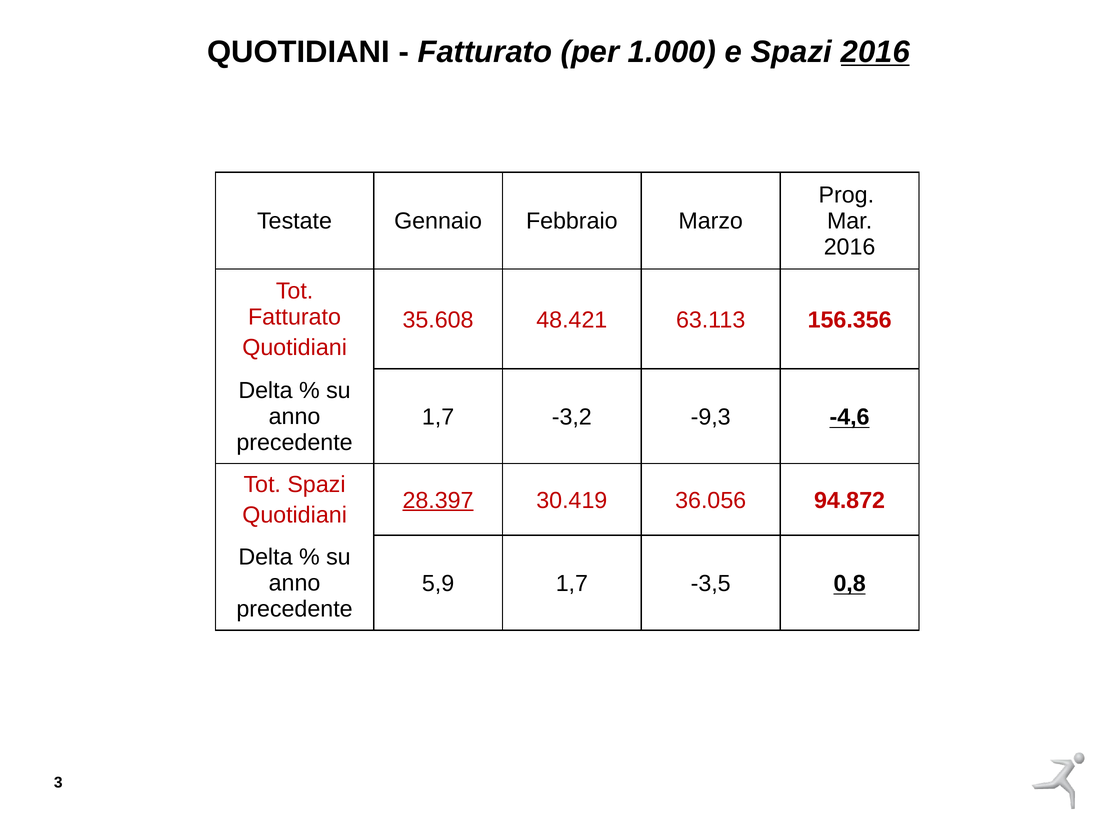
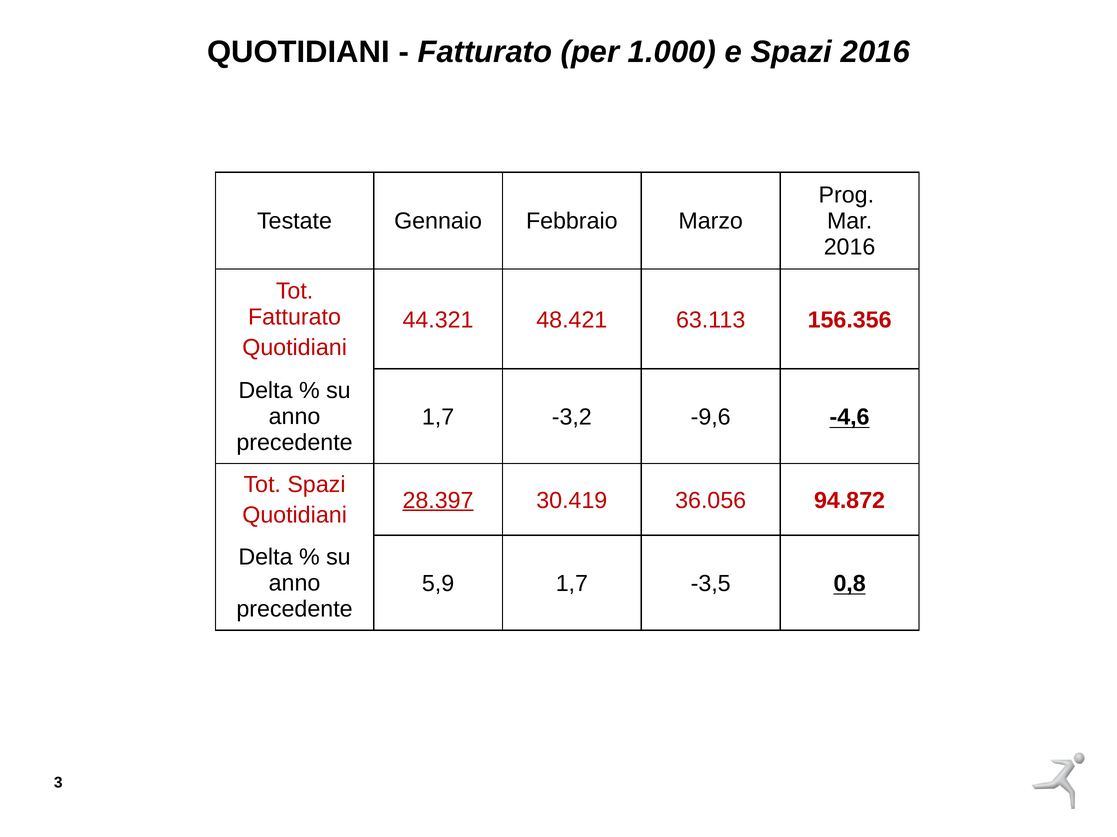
2016 underline: present -> none (875, 52)
35.608: 35.608 -> 44.321 (438, 320)
-9,3: -9,3 -> -9,6 (711, 417)
